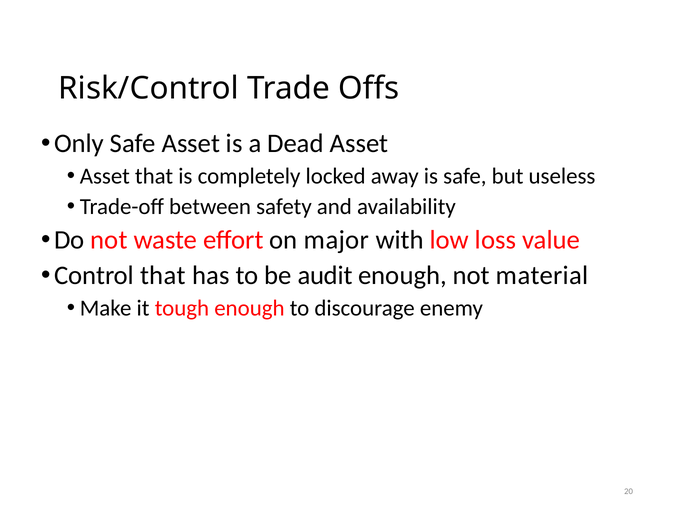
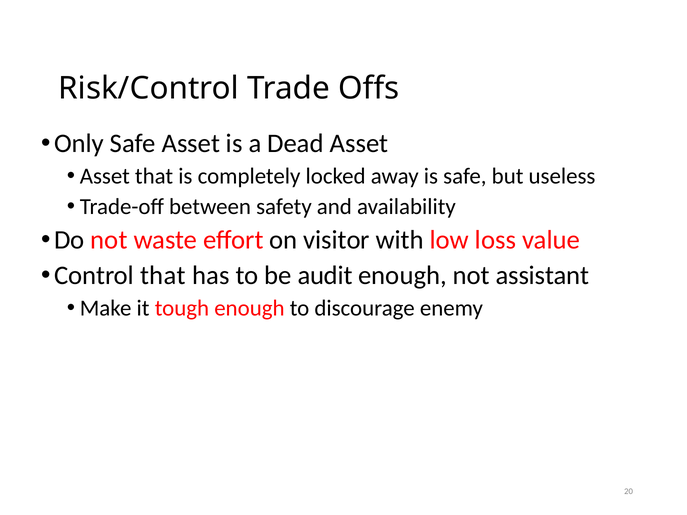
major: major -> visitor (337, 240)
material: material -> assistant (542, 276)
